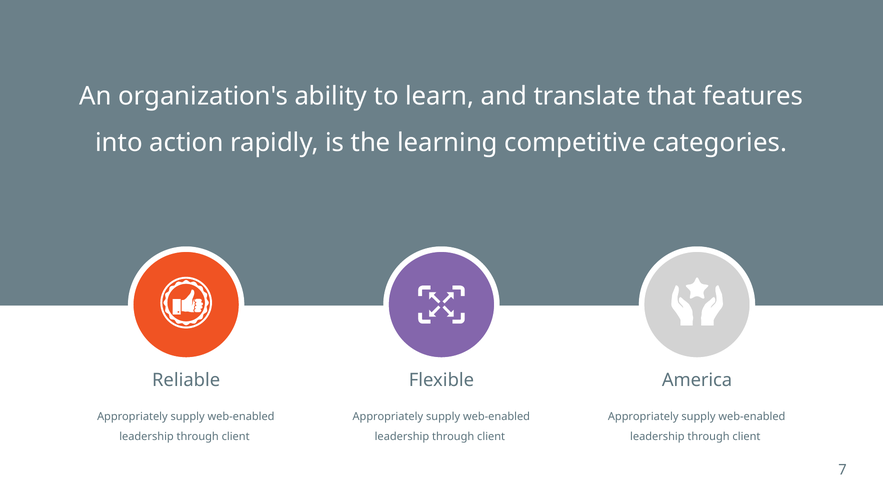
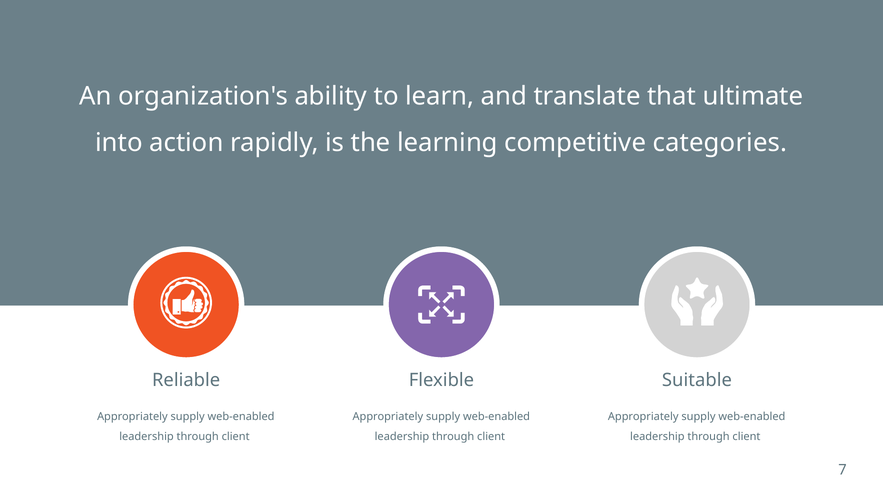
features: features -> ultimate (753, 96)
America: America -> Suitable (697, 380)
